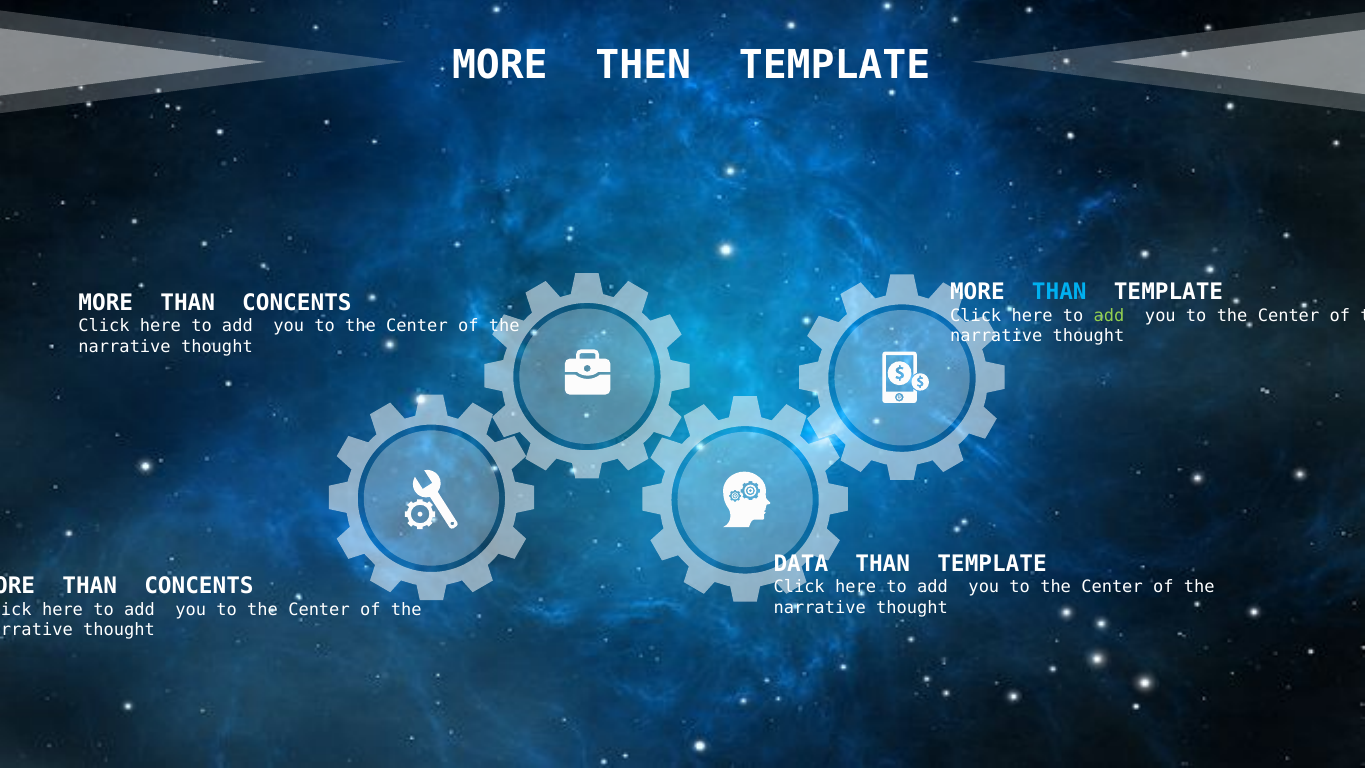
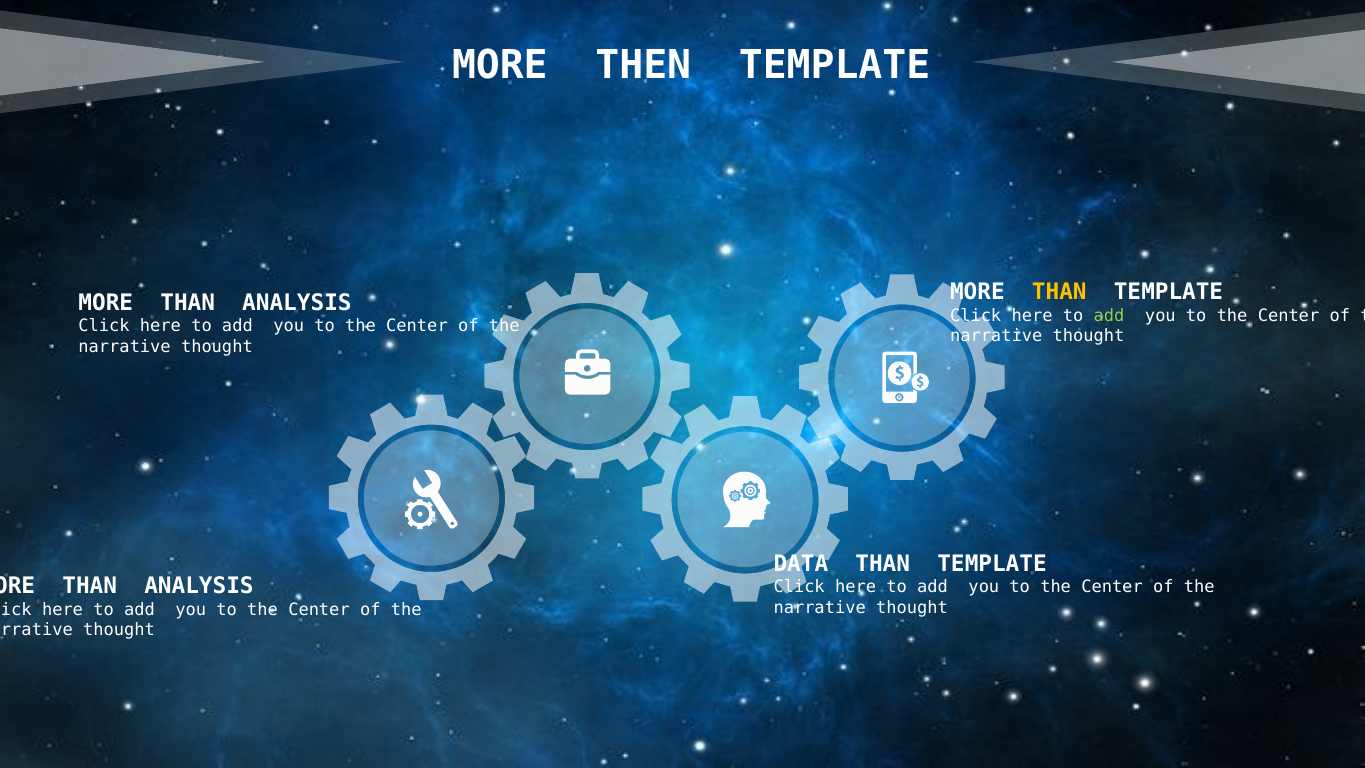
THAN colour: light blue -> yellow (1059, 292)
CONCENTS: CONCENTS -> ANALYSIS (297, 302)
CONCENTS: CONCENTS -> ANALYSIS (199, 586)
